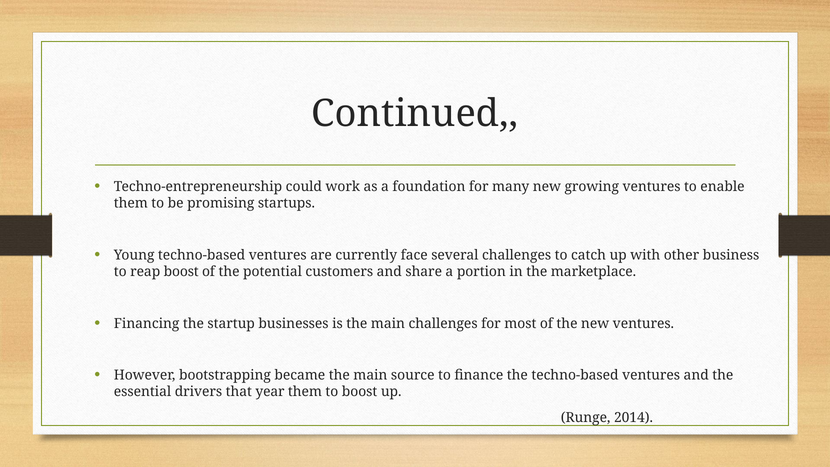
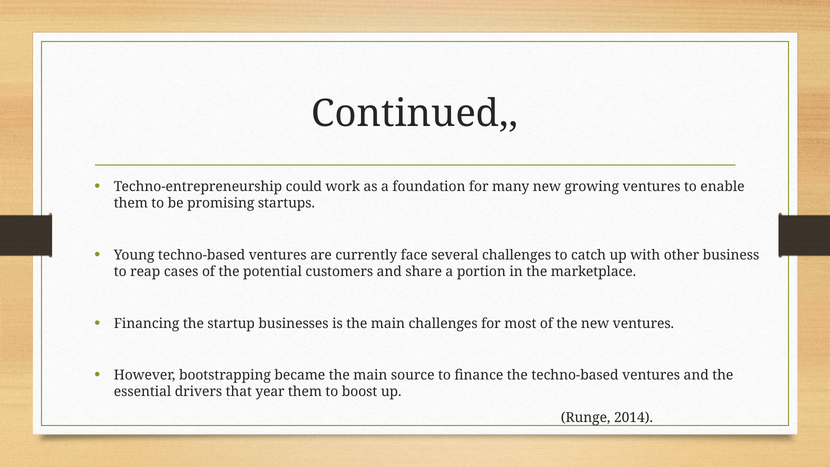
reap boost: boost -> cases (181, 271)
